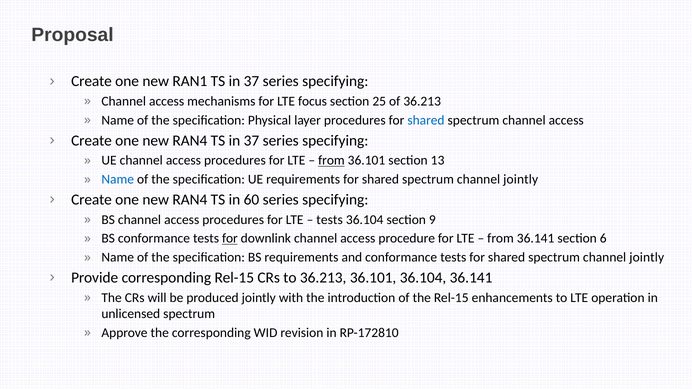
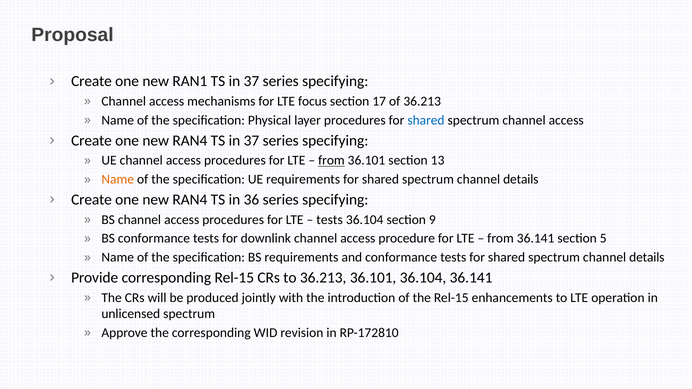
25: 25 -> 17 (379, 101)
Name colour: blue -> orange (118, 179)
jointly: jointly -> details (521, 179)
60: 60 -> 36 (251, 200)
for underline: present -> none (230, 239)
6: 6 -> 5 (603, 239)
jointly: jointly -> details (647, 257)
